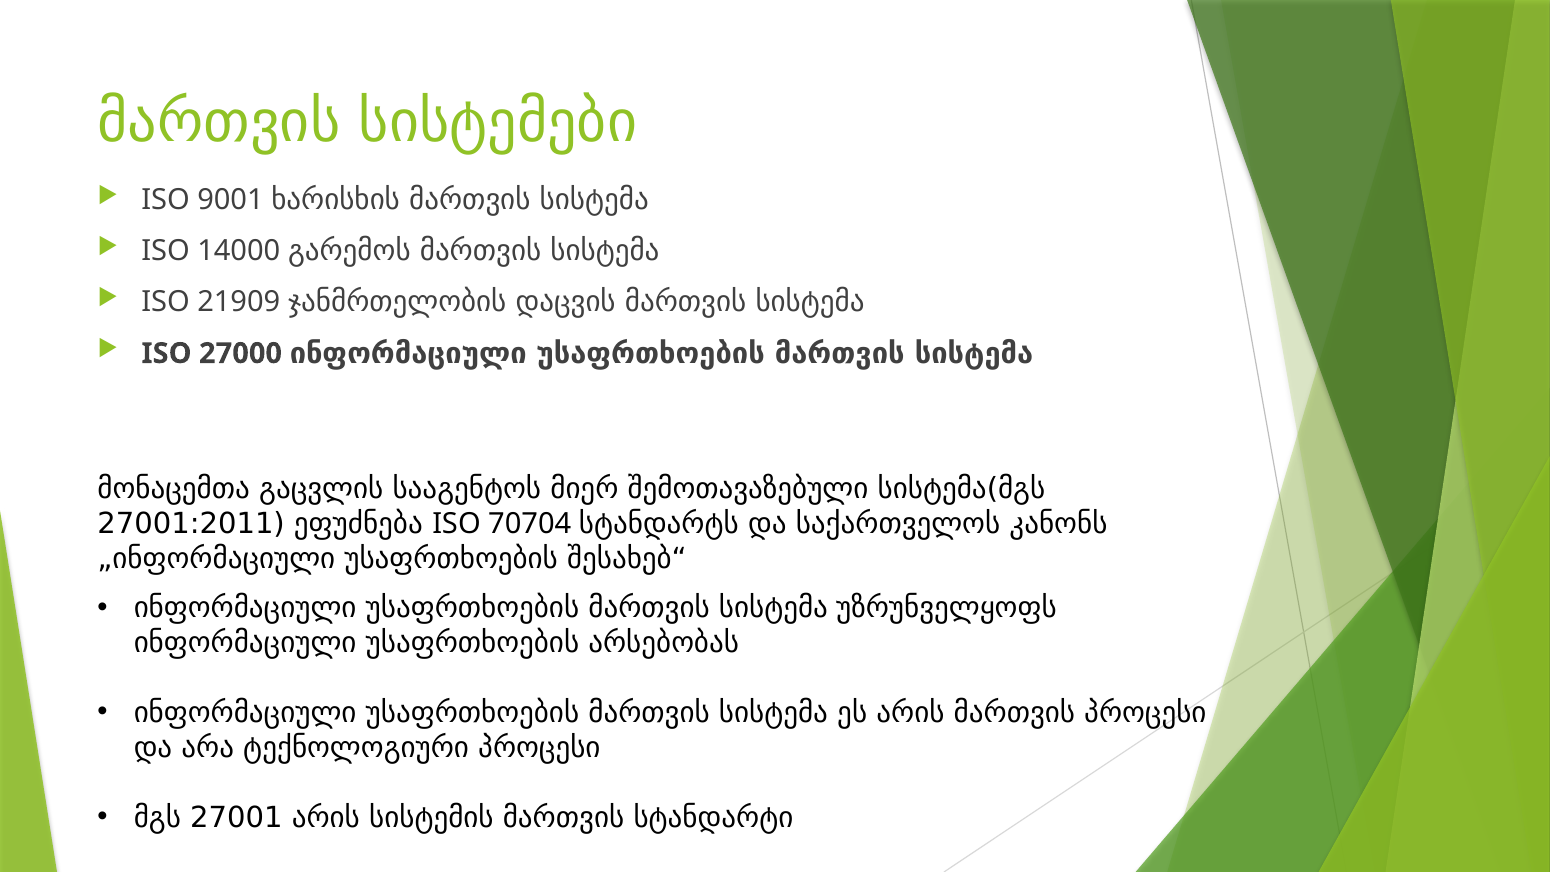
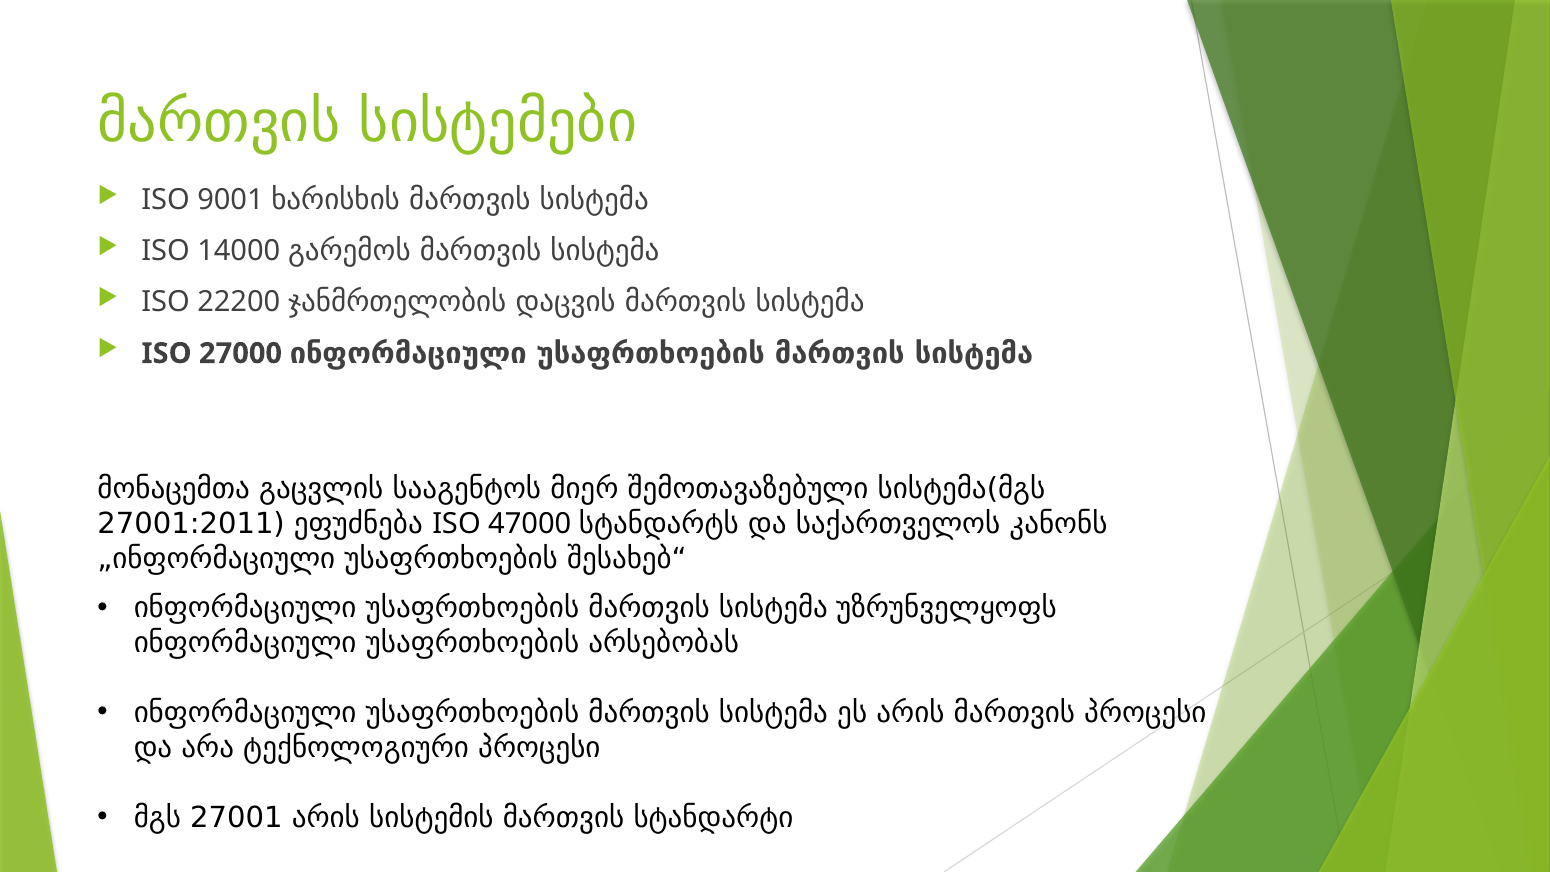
21909: 21909 -> 22200 (239, 302)
70704: 70704 -> 47000 (530, 524)
